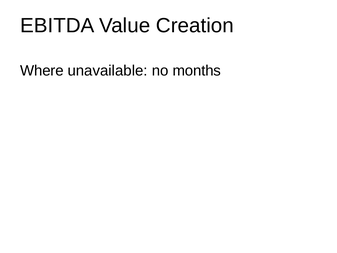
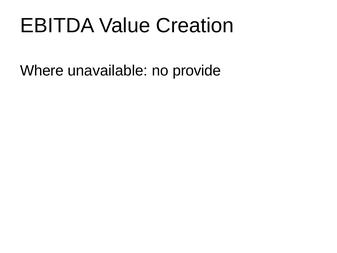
months: months -> provide (197, 71)
